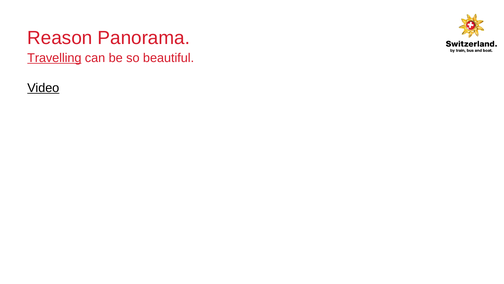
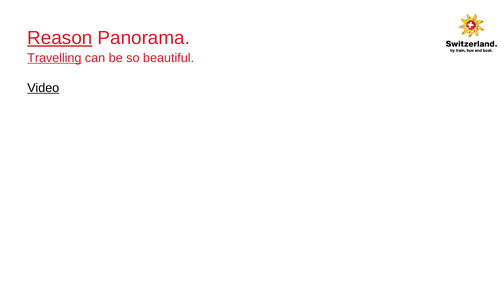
Reason underline: none -> present (60, 38)
